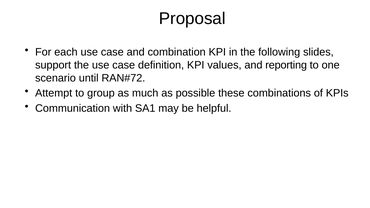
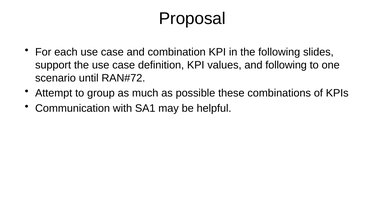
and reporting: reporting -> following (286, 65)
